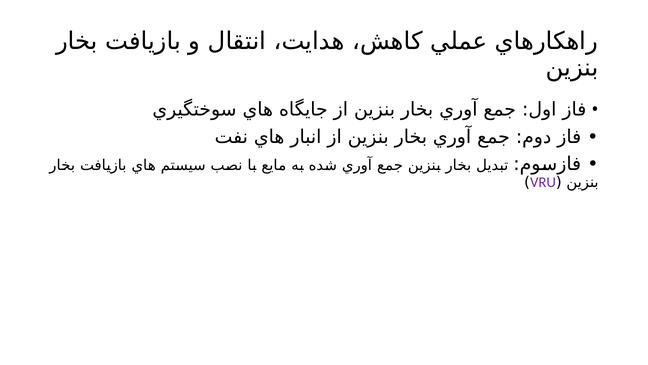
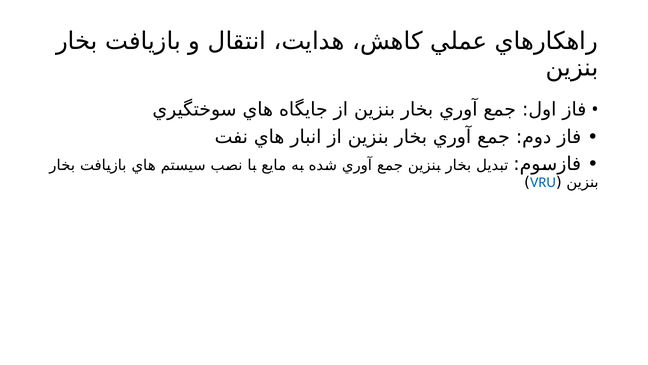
VRU colour: purple -> blue (543, 182)
